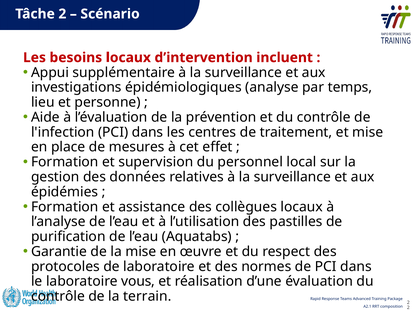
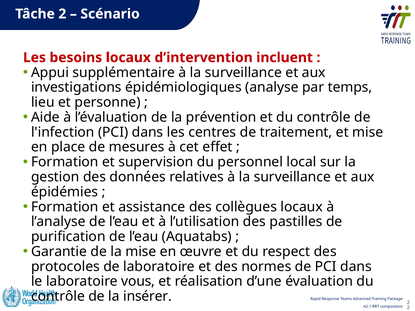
terrain: terrain -> insérer (148, 297)
